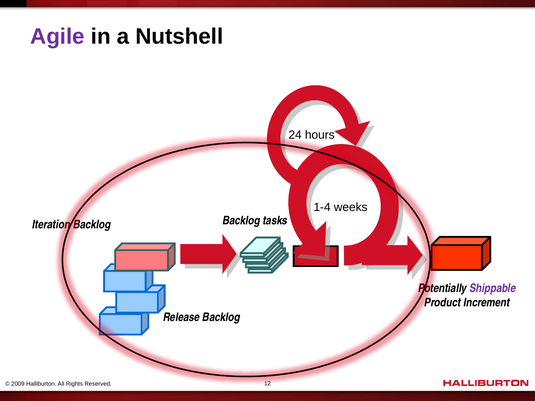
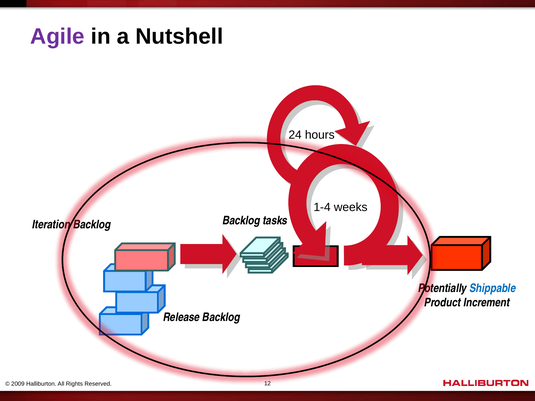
Shippable colour: purple -> blue (493, 289)
